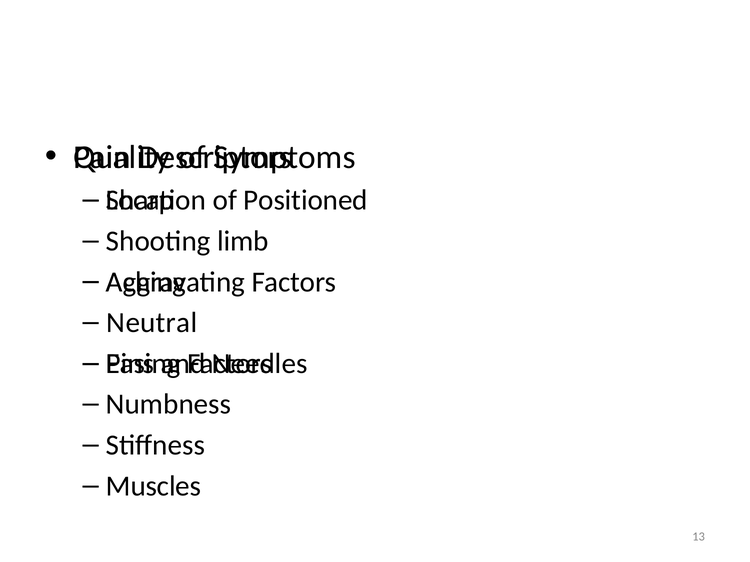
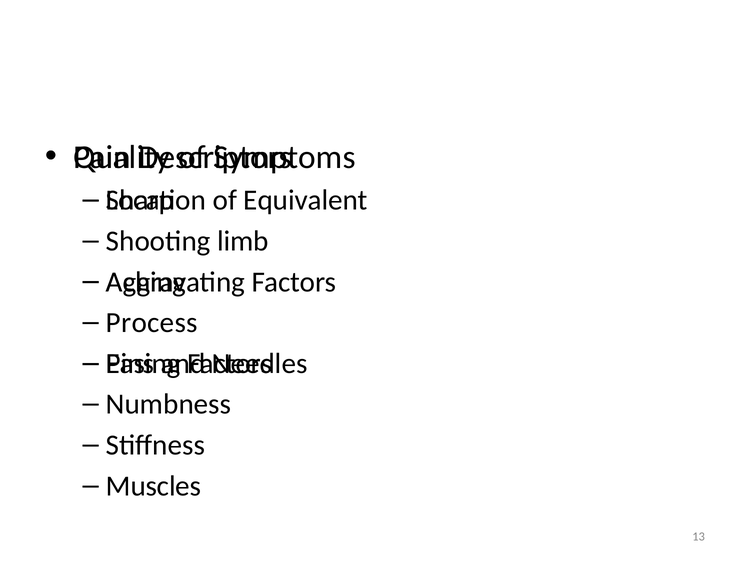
Positioned: Positioned -> Equivalent (306, 200)
Neutral: Neutral -> Process (152, 323)
